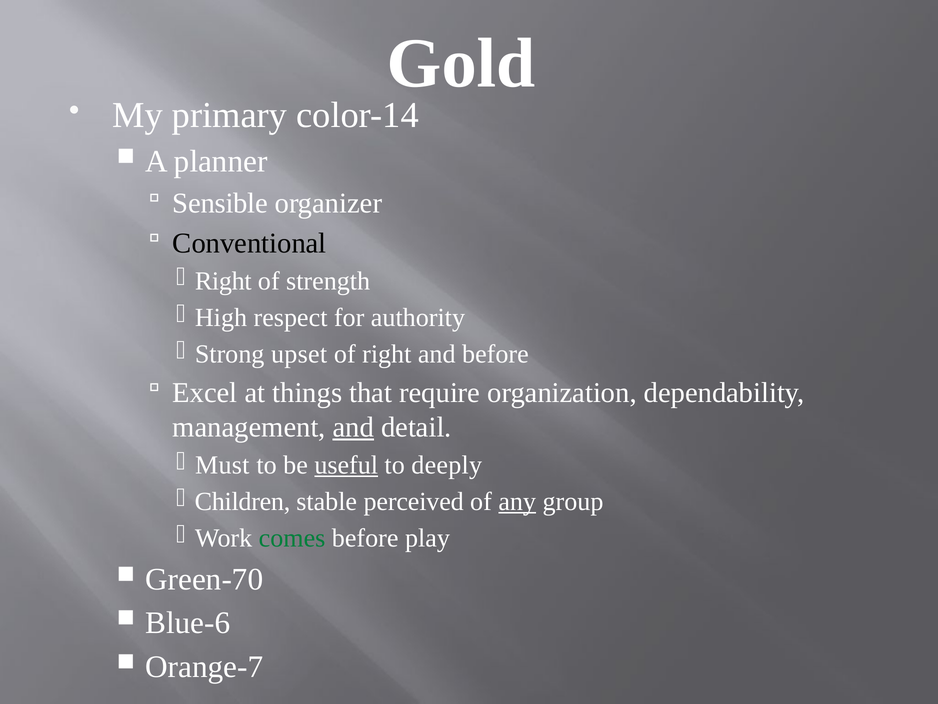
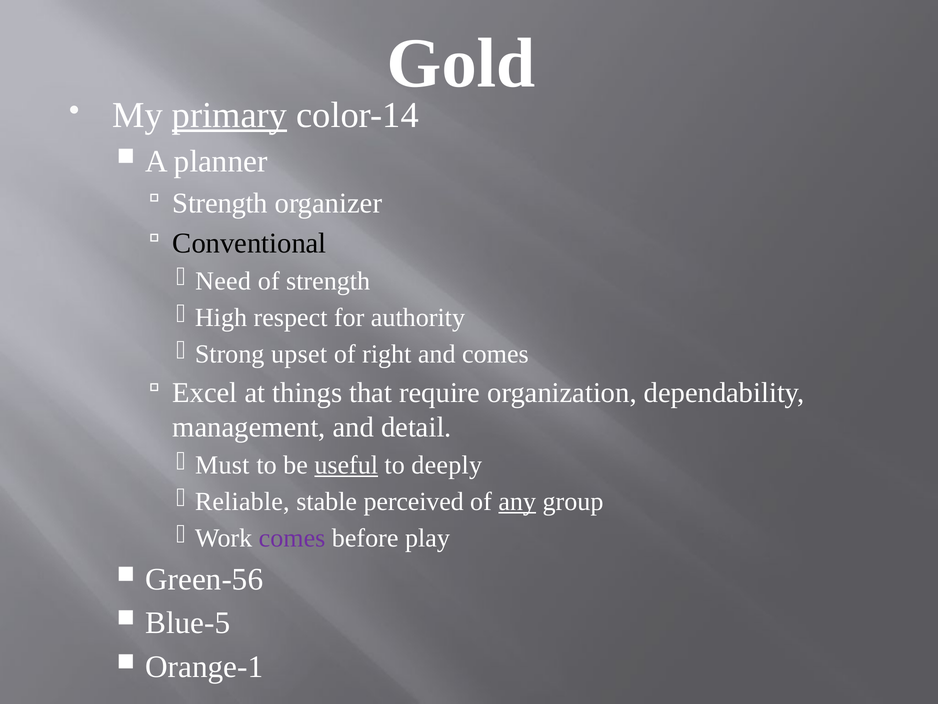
primary underline: none -> present (230, 115)
Sensible: Sensible -> Strength (220, 203)
Right: Right -> Need (223, 281)
and before: before -> comes (495, 354)
and underline: present -> none (353, 427)
Children: Children -> Reliable (242, 501)
comes colour: green -> purple (292, 538)
Green-70: Green-70 -> Green-56 (204, 579)
Blue-6: Blue-6 -> Blue-5 (188, 623)
Orange-7: Orange-7 -> Orange-1 (204, 666)
